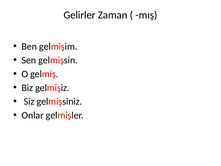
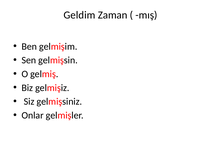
Gelirler: Gelirler -> Geldim (79, 15)
